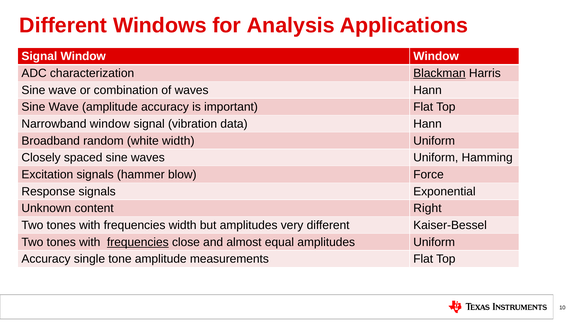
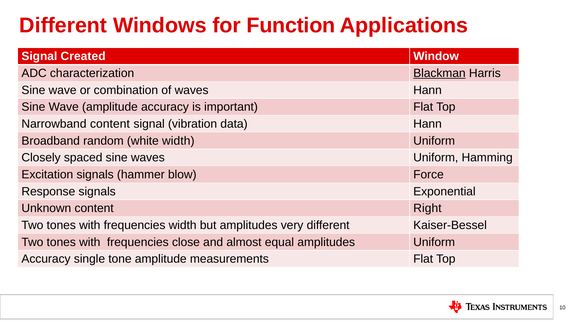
Analysis: Analysis -> Function (291, 25)
Signal Window: Window -> Created (83, 56)
Narrowband window: window -> content (110, 124)
frequencies underline: present -> none (138, 242)
